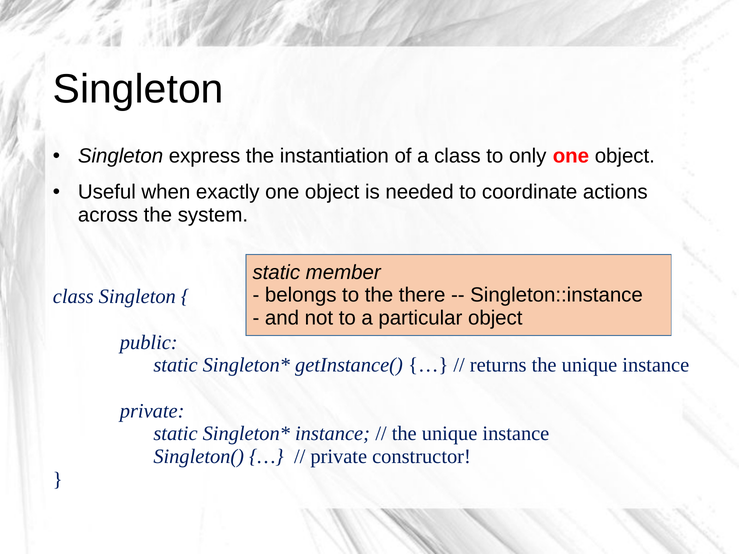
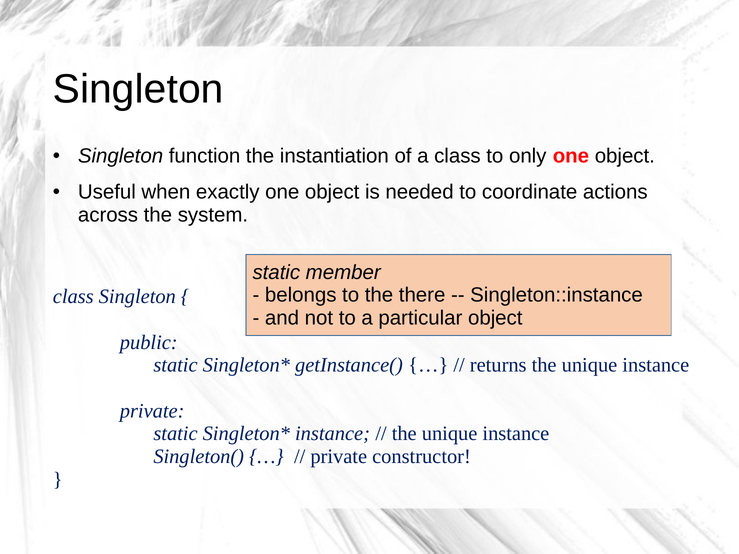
express: express -> function (205, 156)
